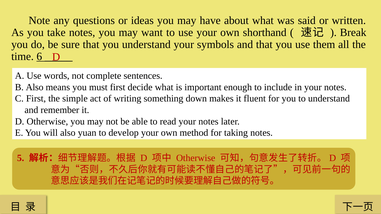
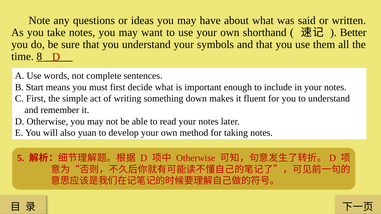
Break: Break -> Better (353, 32)
6: 6 -> 8 (39, 56)
B Also: Also -> Start (35, 87)
